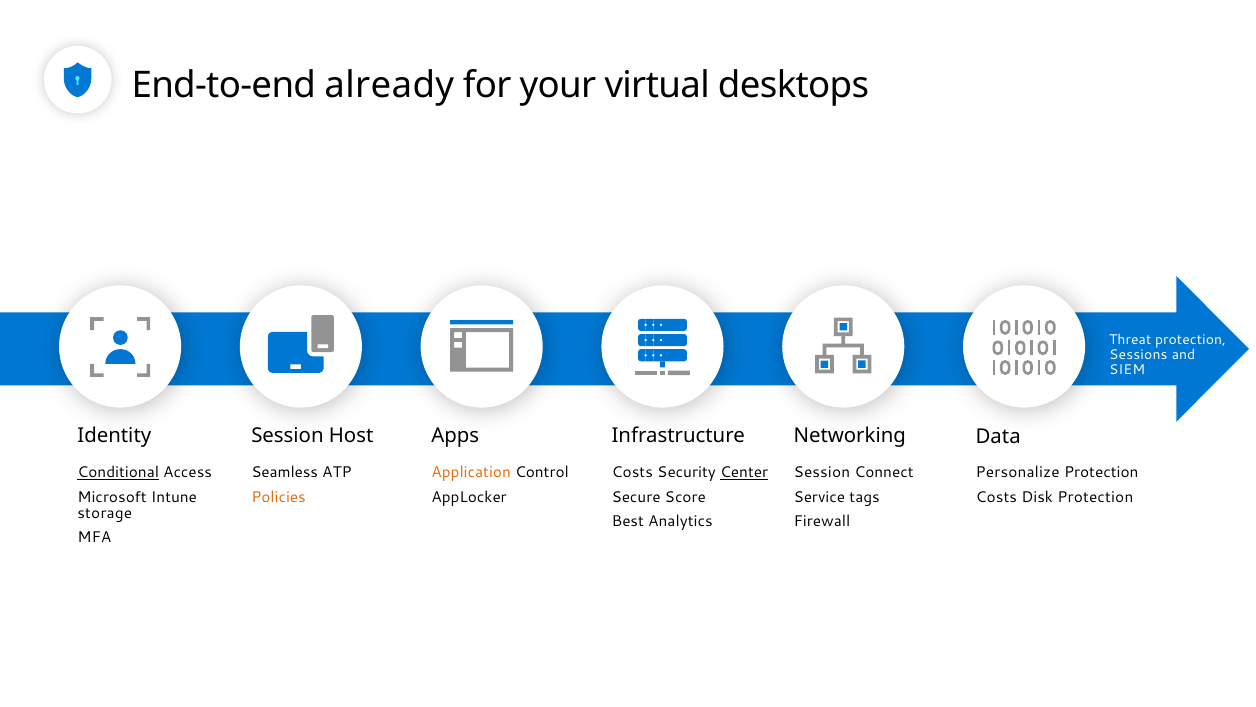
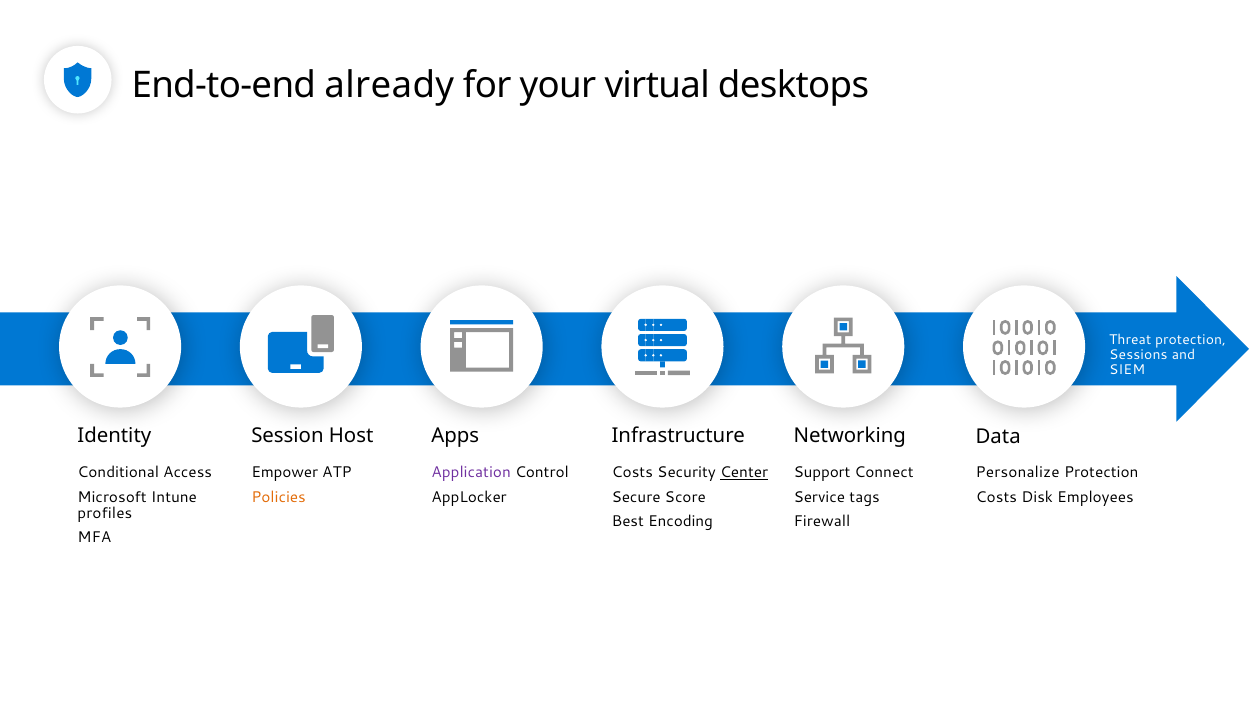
Conditional underline: present -> none (118, 472)
Seamless: Seamless -> Empower (285, 472)
Application colour: orange -> purple (471, 472)
Session: Session -> Support (822, 472)
Disk Protection: Protection -> Employees (1095, 497)
storage: storage -> profiles (105, 513)
Analytics: Analytics -> Encoding (681, 521)
